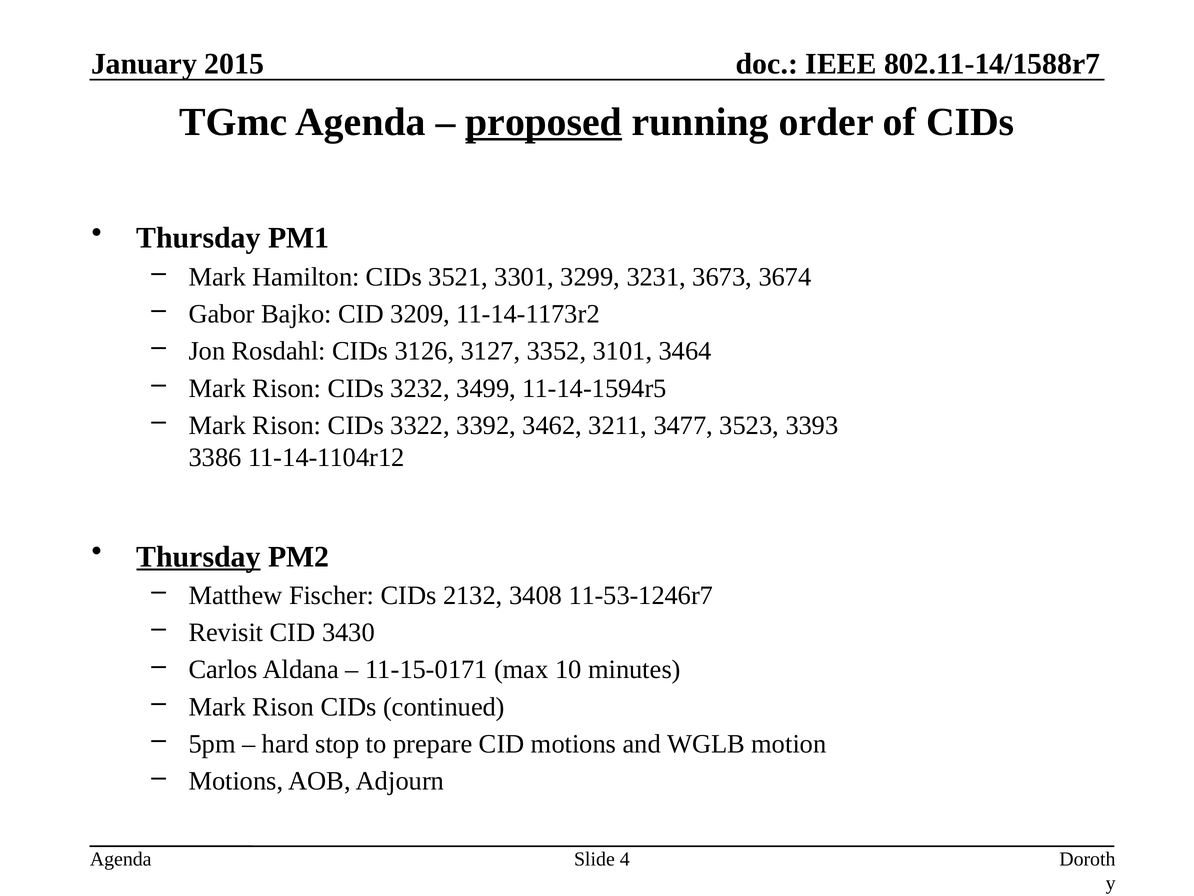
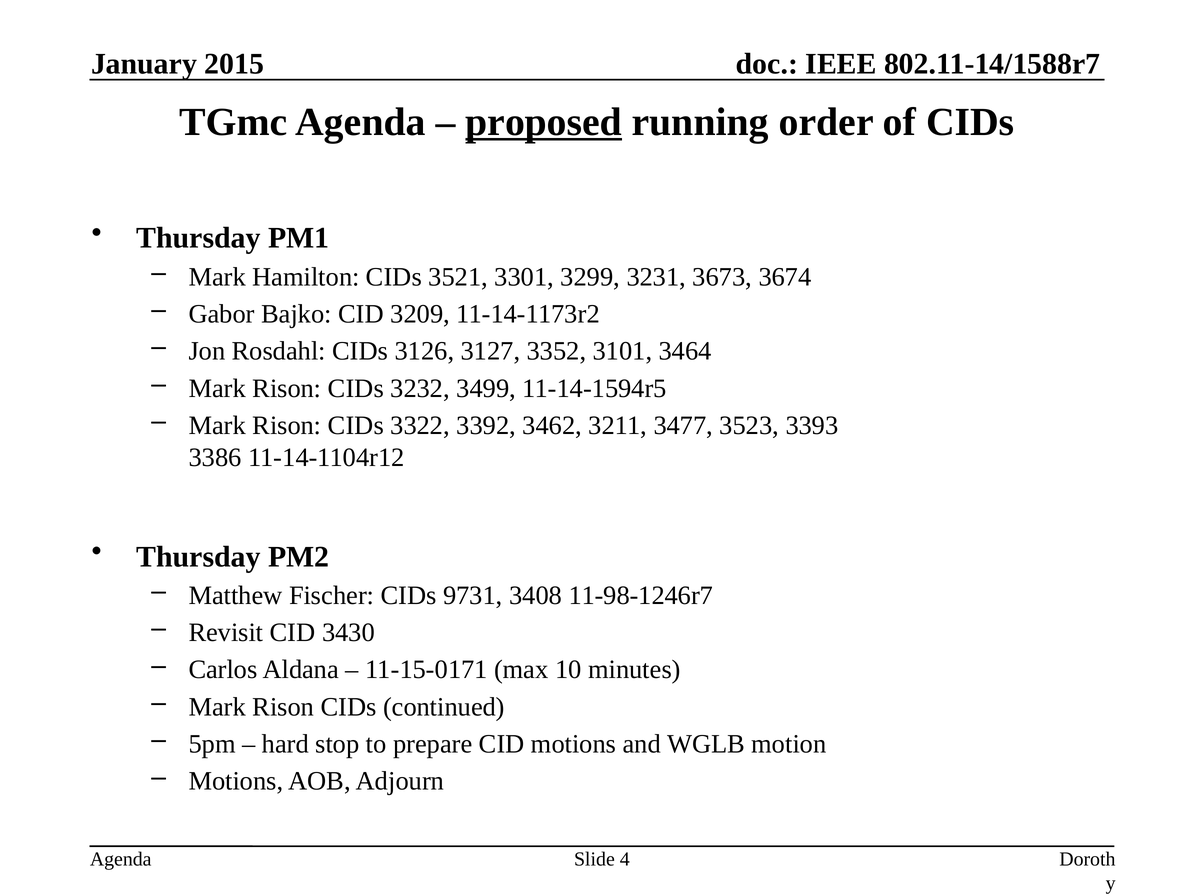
Thursday underline: present -> none (199, 556)
2132: 2132 -> 9731 (473, 595)
11-53-1246r7: 11-53-1246r7 -> 11-98-1246r7 (641, 595)
